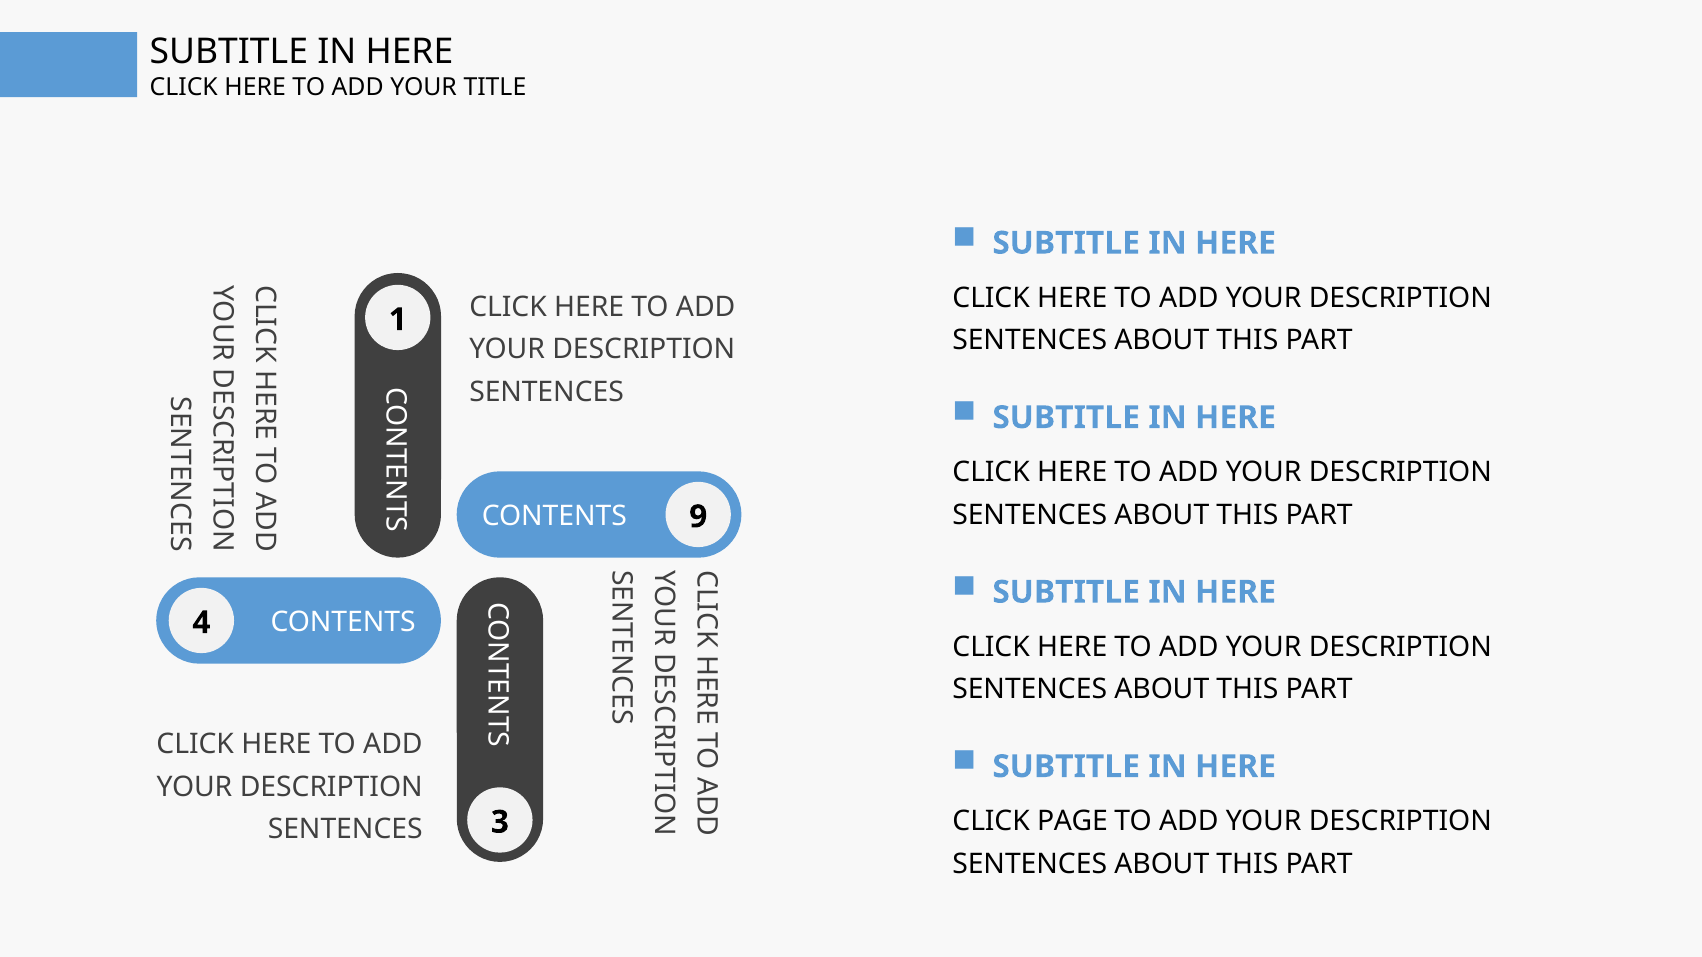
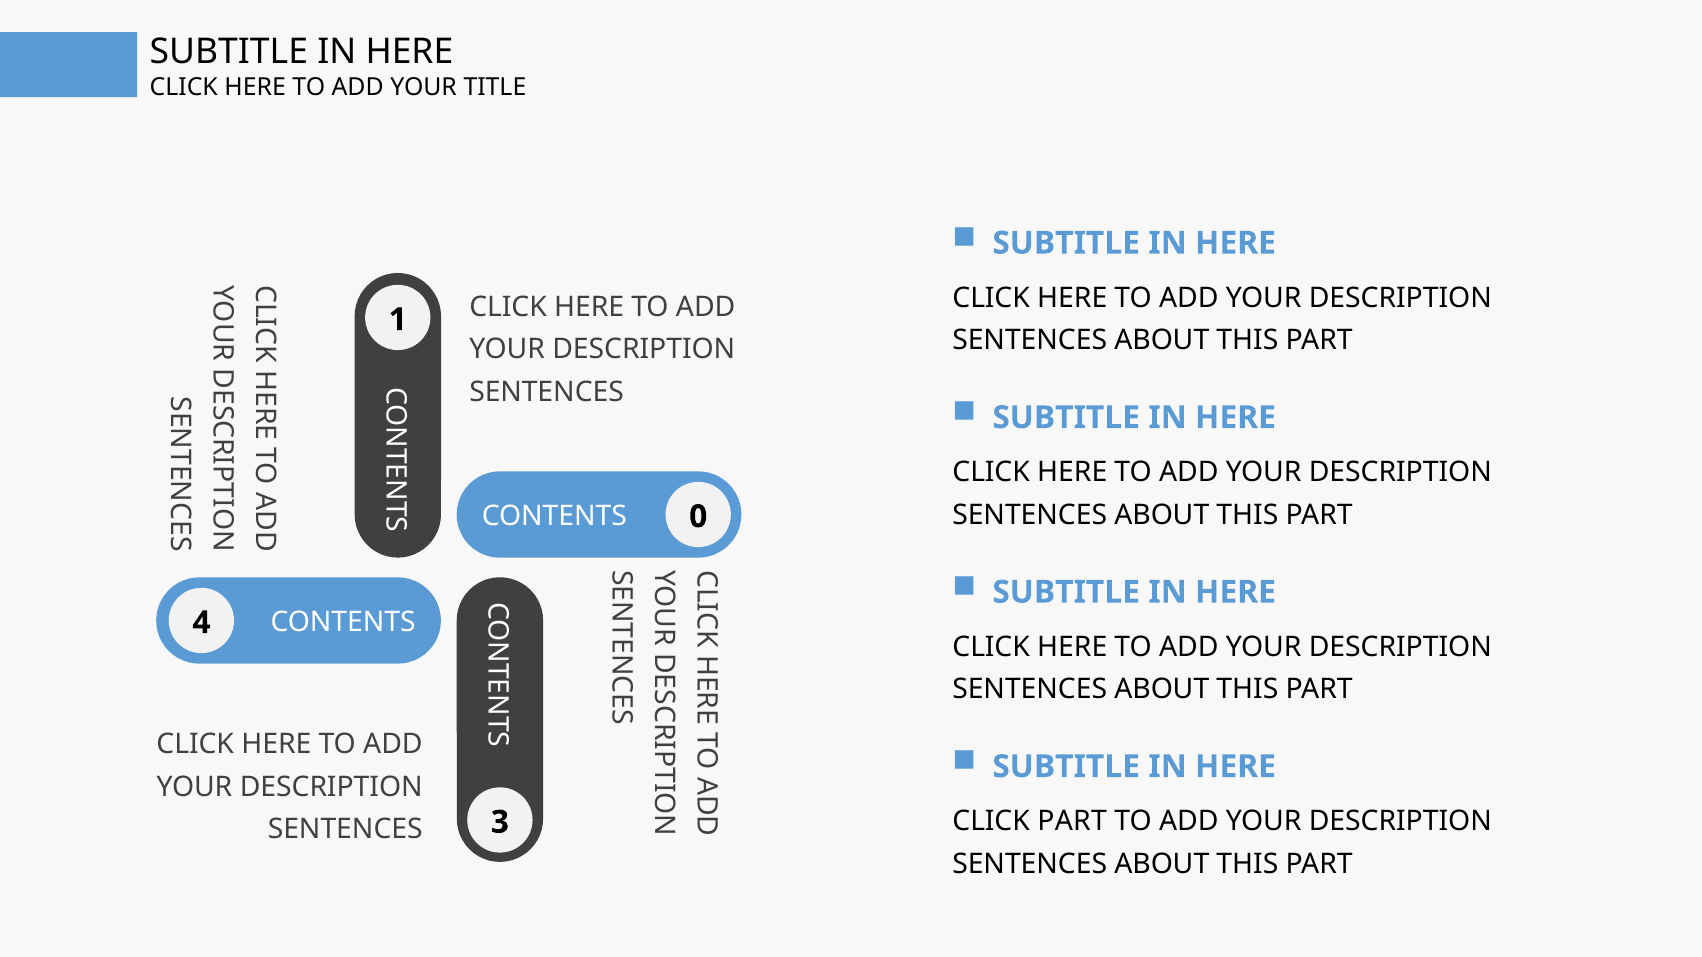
9: 9 -> 0 (698, 517)
CLICK PAGE: PAGE -> PART (1072, 822)
